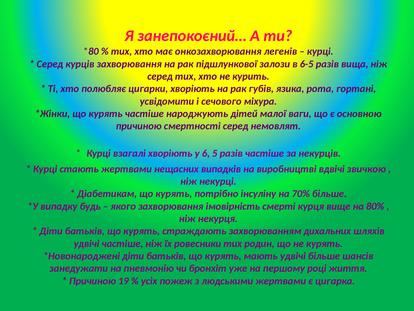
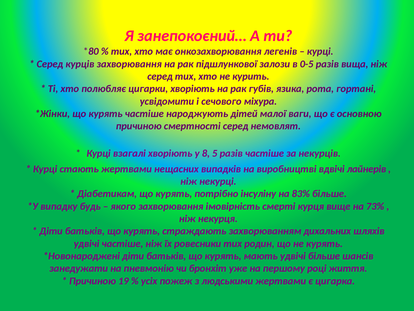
6-5: 6-5 -> 0-5 (307, 64)
6: 6 -> 8 (206, 153)
звичкою: звичкою -> лайнерів (366, 169)
70%: 70% -> 83% (301, 194)
80%: 80% -> 73% (375, 206)
